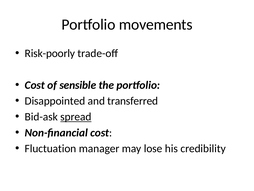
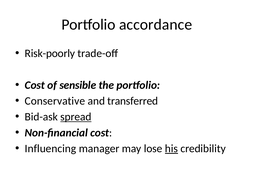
movements: movements -> accordance (156, 25)
Disappointed: Disappointed -> Conservative (55, 101)
Fluctuation: Fluctuation -> Influencing (50, 148)
his underline: none -> present (171, 148)
